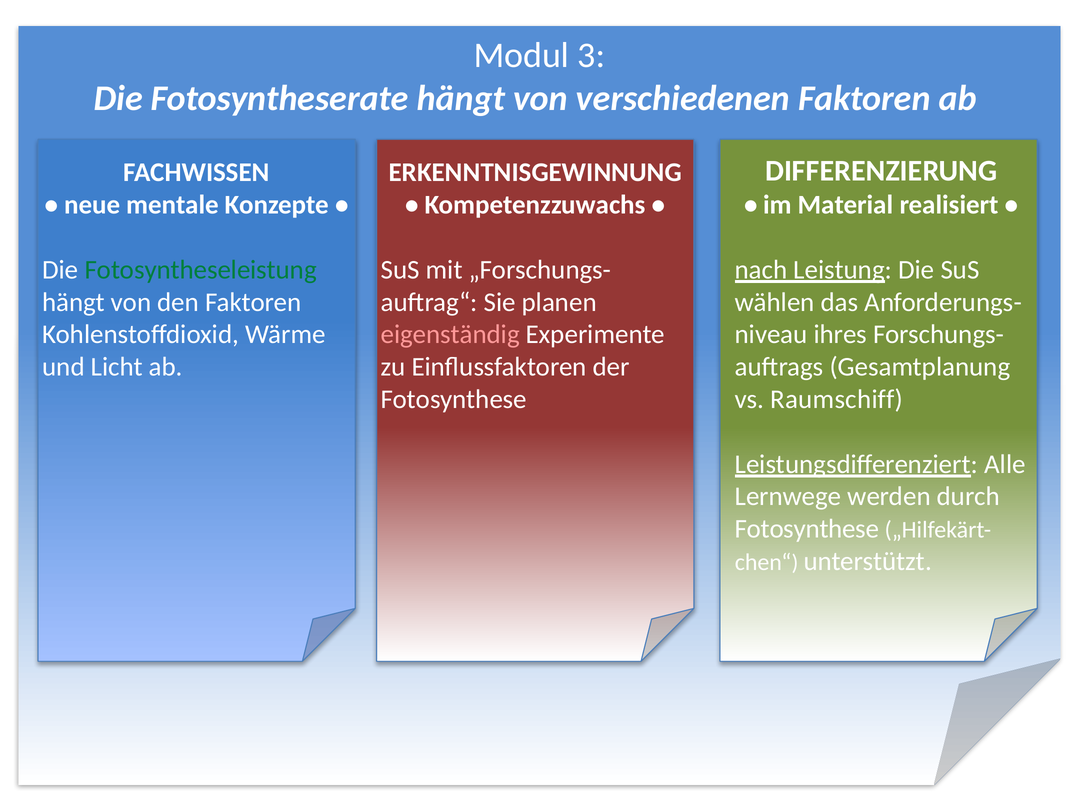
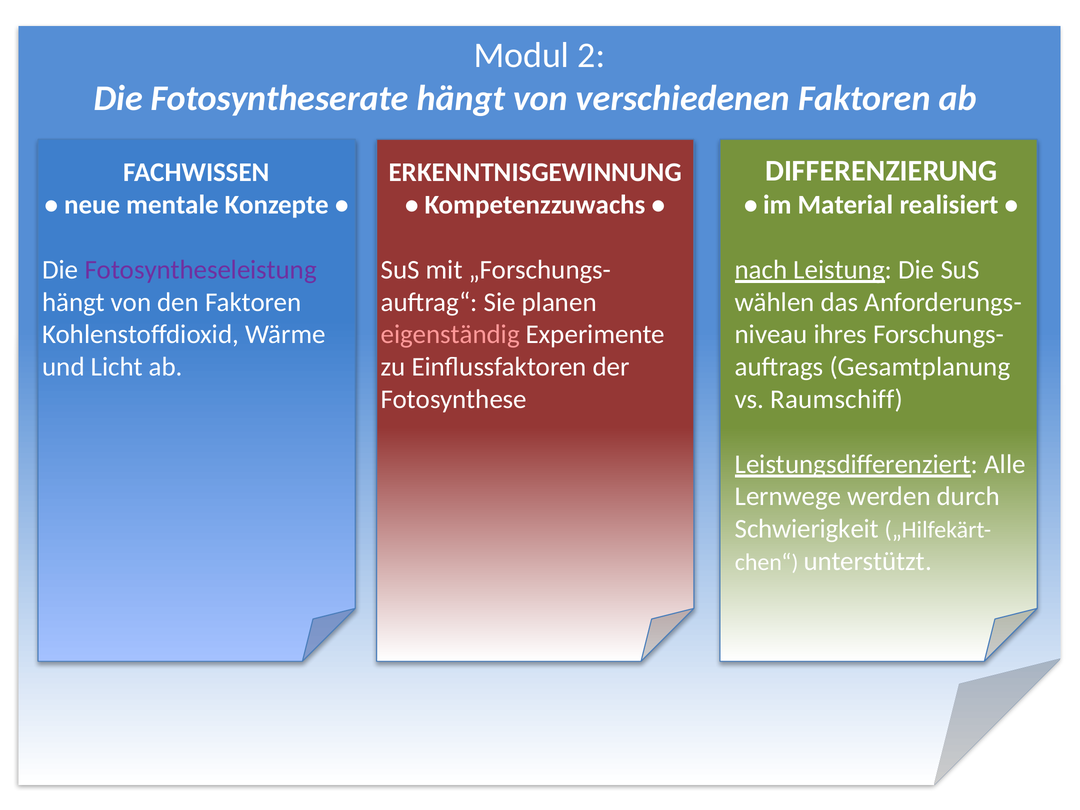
3: 3 -> 2 (591, 55)
Fotosyntheseleistung colour: green -> purple (201, 270)
Fotosynthese: Fotosynthese -> Schwierigkeit (807, 529)
